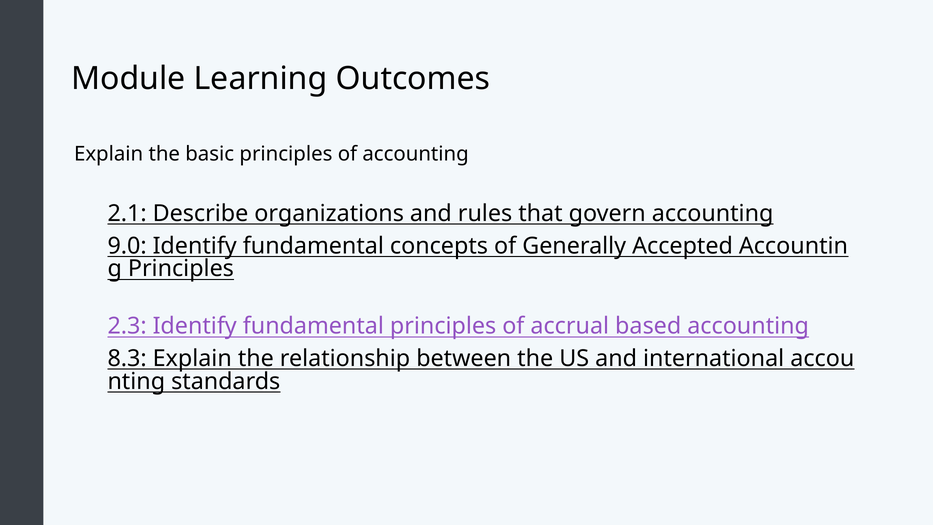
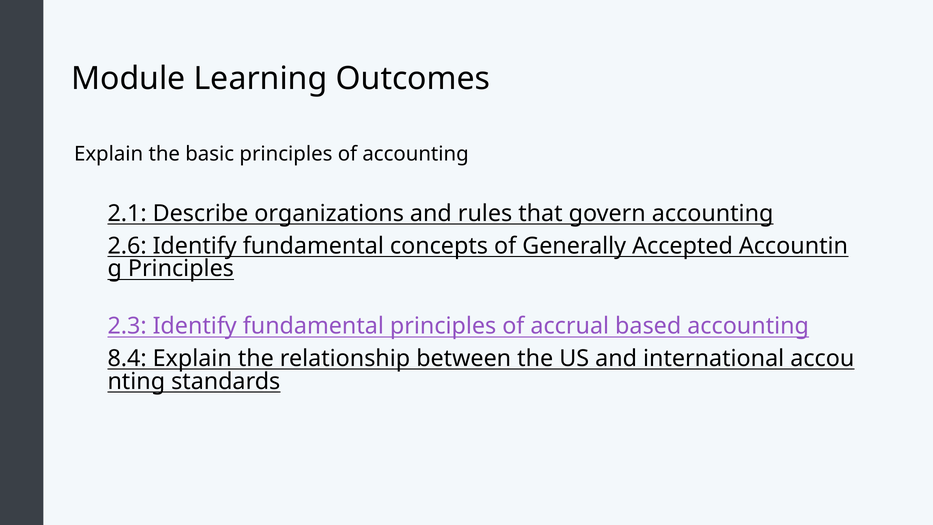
9.0: 9.0 -> 2.6 (127, 246)
8.3: 8.3 -> 8.4 (127, 358)
